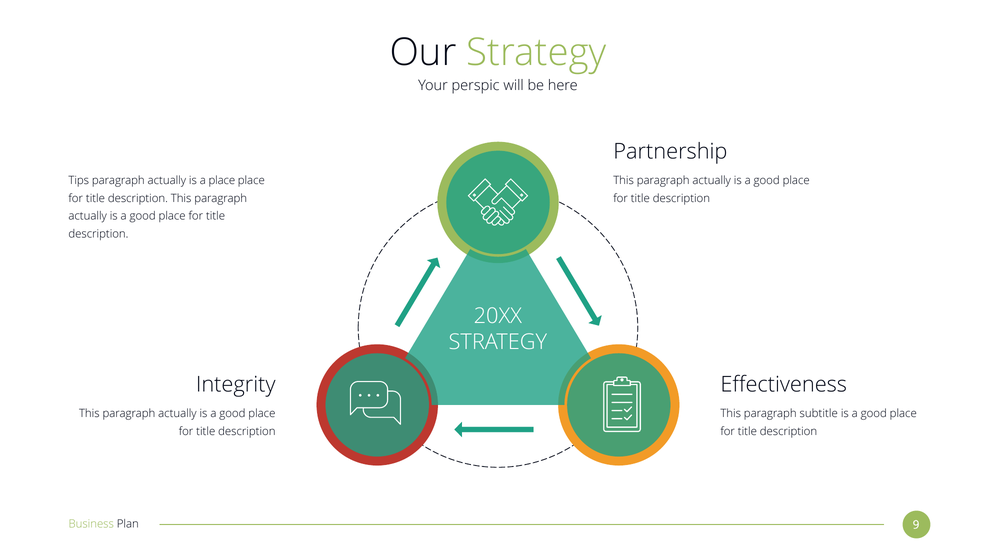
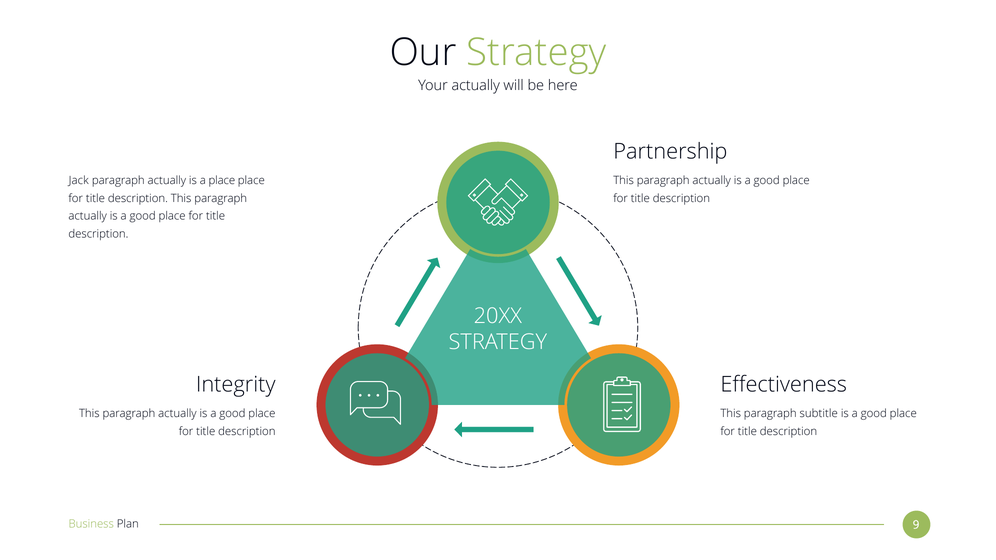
Your perspic: perspic -> actually (476, 86)
Tips: Tips -> Jack (79, 181)
